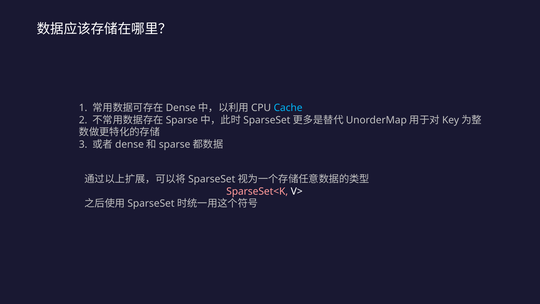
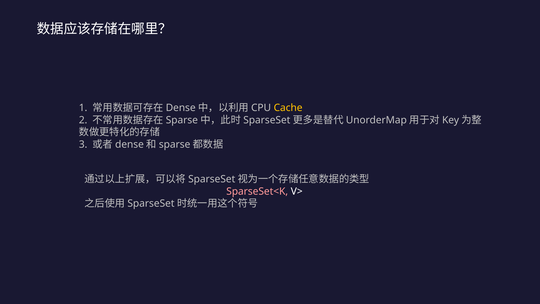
Cache colour: light blue -> yellow (288, 108)
